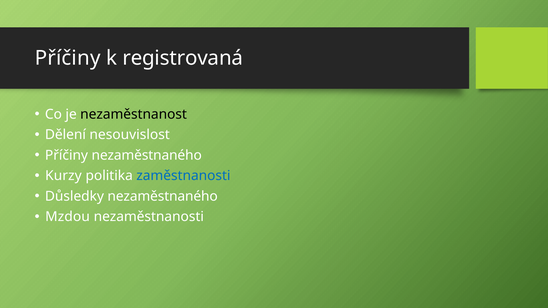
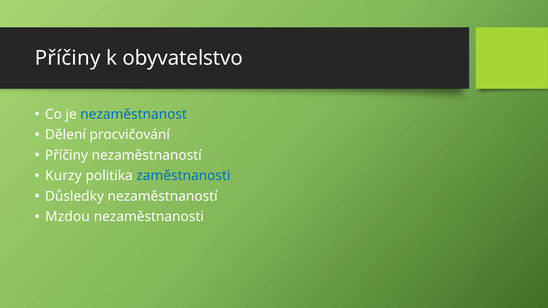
registrovaná: registrovaná -> obyvatelstvo (183, 58)
nezaměstnanost colour: black -> blue (134, 114)
nesouvislost: nesouvislost -> procvičování (130, 135)
Příčiny nezaměstnaného: nezaměstnaného -> nezaměstnaností (147, 155)
Důsledky nezaměstnaného: nezaměstnaného -> nezaměstnaností (163, 196)
